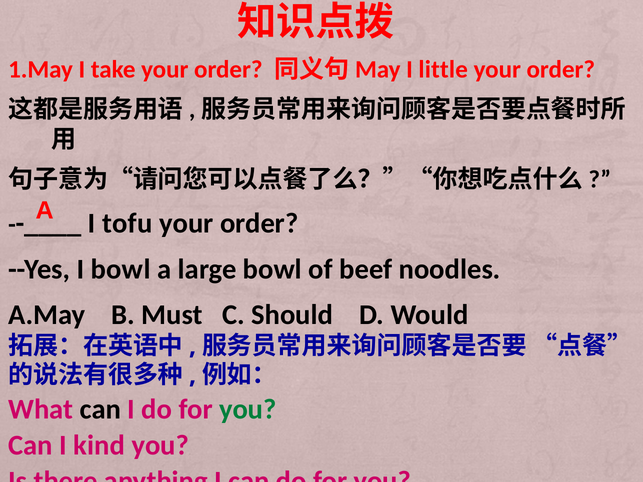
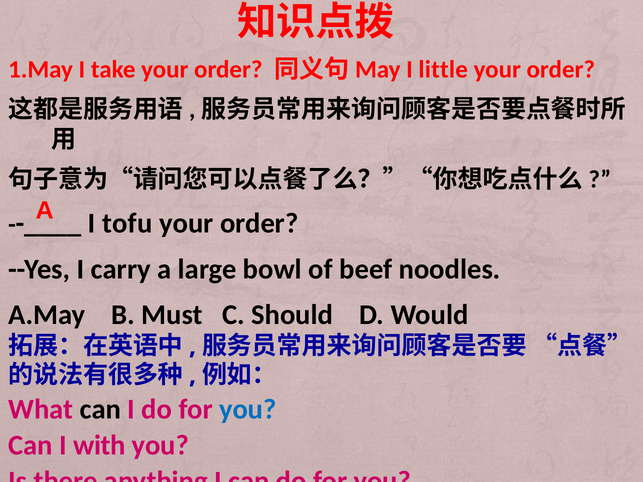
I bowl: bowl -> carry (121, 269)
you colour: green -> blue (248, 409)
kind: kind -> with (99, 445)
